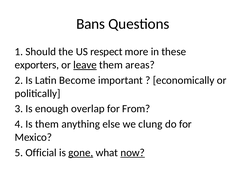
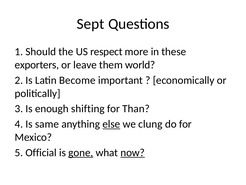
Bans: Bans -> Sept (91, 24)
leave underline: present -> none (85, 65)
areas: areas -> world (140, 65)
overlap: overlap -> shifting (88, 108)
From: From -> Than (136, 108)
Is them: them -> same (47, 124)
else underline: none -> present (111, 124)
